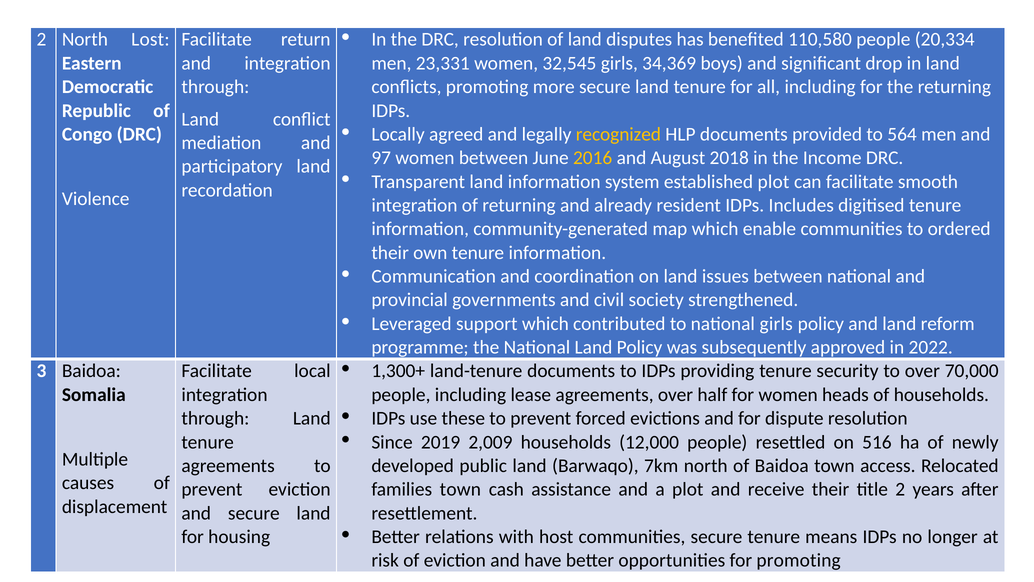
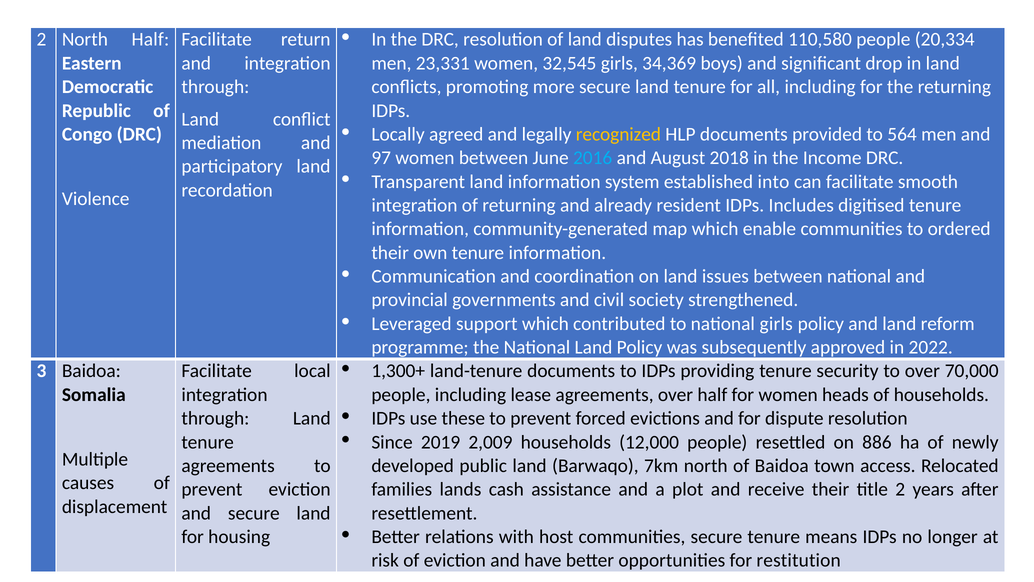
North Lost: Lost -> Half (150, 40)
2016 colour: yellow -> light blue (593, 158)
established plot: plot -> into (773, 182)
516: 516 -> 886 (877, 442)
families town: town -> lands (460, 489)
for promoting: promoting -> restitution (799, 560)
